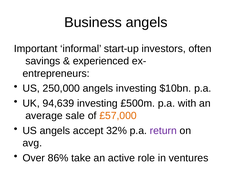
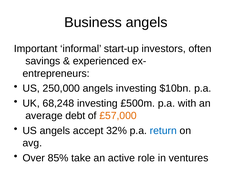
94,639: 94,639 -> 68,248 (58, 103)
sale: sale -> debt (75, 116)
return colour: purple -> blue (163, 131)
86%: 86% -> 85% (58, 158)
